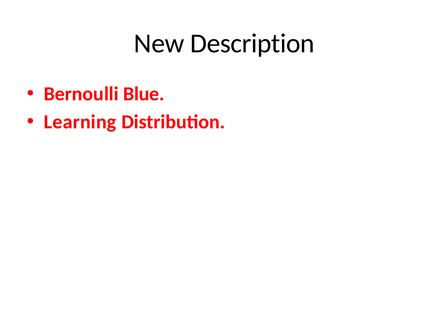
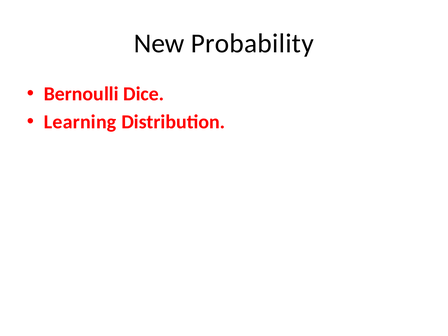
Description: Description -> Probability (252, 43)
Blue: Blue -> Dice (144, 94)
